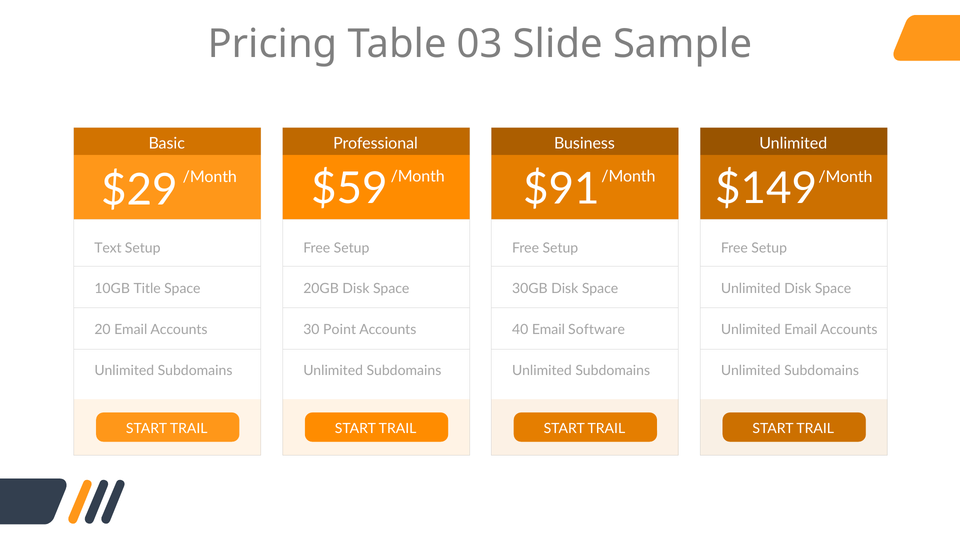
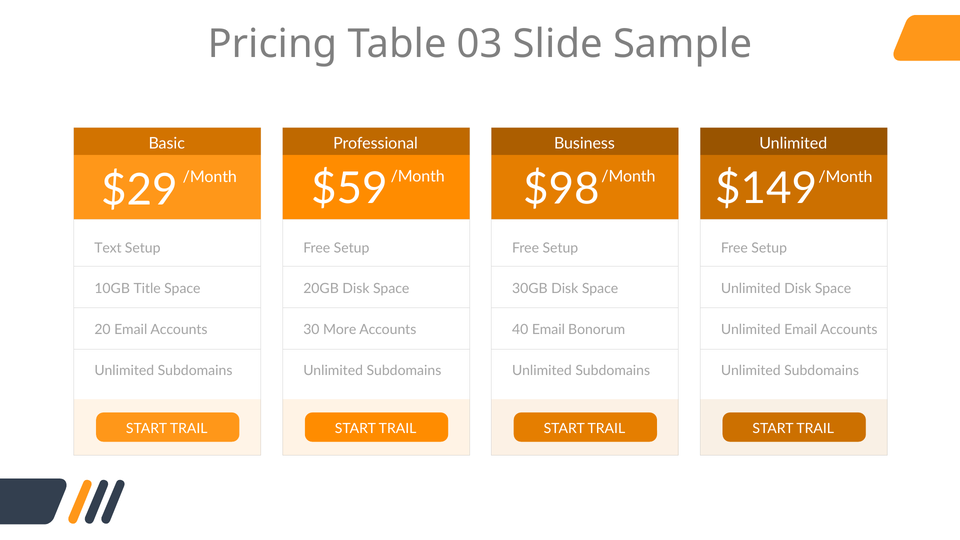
$91: $91 -> $98 (562, 189)
Point: Point -> More (340, 330)
Software: Software -> Bonorum (597, 330)
